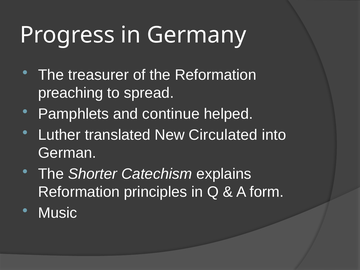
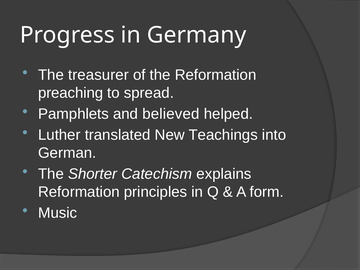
continue: continue -> believed (171, 114)
Circulated: Circulated -> Teachings (223, 135)
